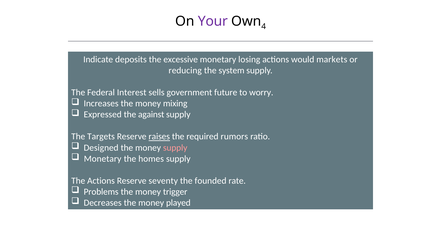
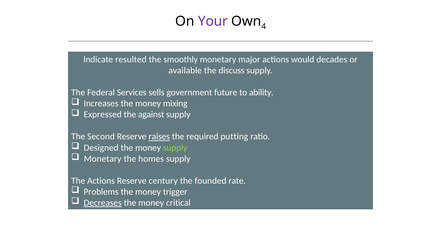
deposits: deposits -> resulted (131, 59)
excessive: excessive -> smoothly (181, 59)
losing: losing -> major (249, 59)
markets: markets -> decades (332, 59)
reducing: reducing -> available (185, 70)
system: system -> discuss (232, 70)
Interest: Interest -> Services (132, 93)
worry: worry -> ability (261, 93)
Targets: Targets -> Second (101, 137)
rumors: rumors -> putting (234, 137)
supply colour: pink -> light green (175, 148)
seventy: seventy -> century (163, 181)
Decreases underline: none -> present (103, 203)
played: played -> critical (178, 203)
